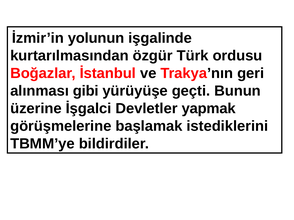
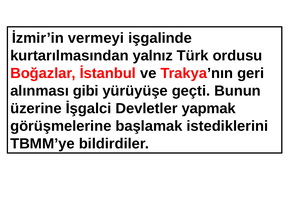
yolunun: yolunun -> vermeyi (96, 38)
özgür: özgür -> yalnız (153, 56)
